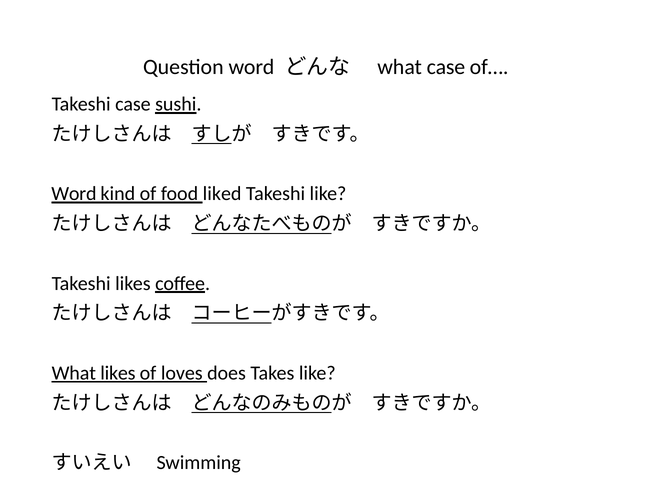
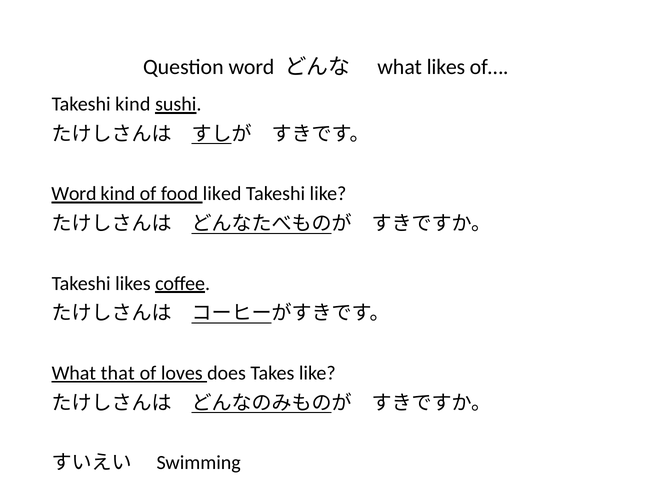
what case: case -> likes (446, 67)
Takeshi case: case -> kind (133, 104)
What likes: likes -> that (118, 373)
